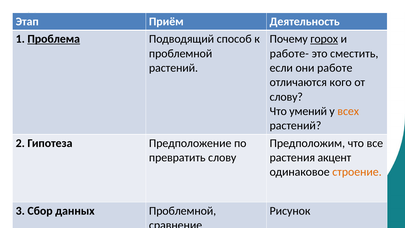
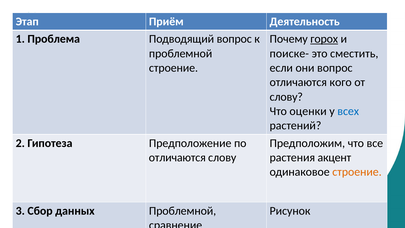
Проблема underline: present -> none (54, 39)
Подводящий способ: способ -> вопрос (234, 39)
работе-: работе- -> поиске- (289, 53)
растений: растений -> строение (174, 68)
они работе: работе -> вопрос (335, 68)
умений: умений -> оценки (308, 111)
всех colour: orange -> blue (348, 111)
превратить: превратить -> отличаются (177, 158)
